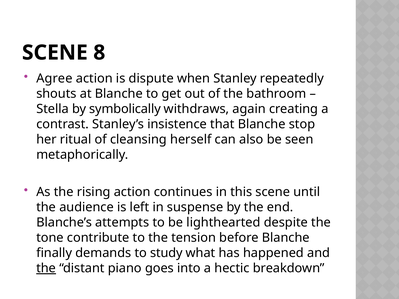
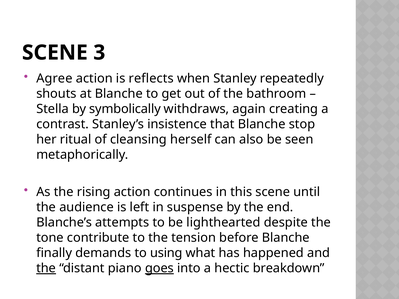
8: 8 -> 3 (99, 53)
dispute: dispute -> reflects (151, 78)
study: study -> using (166, 253)
goes underline: none -> present (159, 268)
